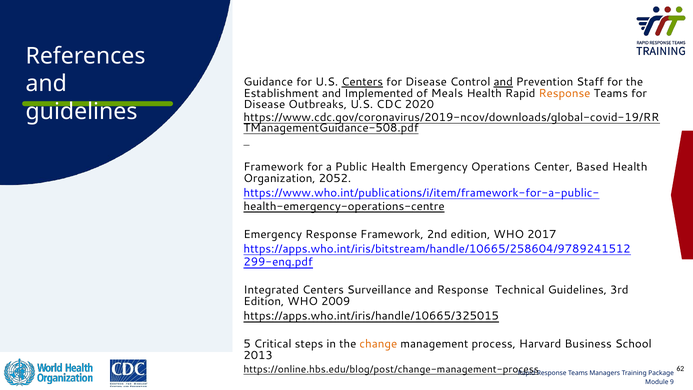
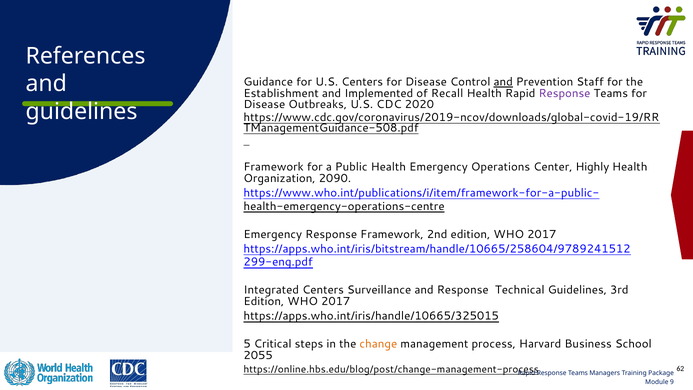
Centers underline: present -> none (362, 82)
Meals: Meals -> Recall (447, 93)
Response colour: orange -> purple (564, 93)
Based: Based -> Highly (592, 167)
2052: 2052 -> 2090 (335, 178)
2009: 2009 -> 2017 (336, 301)
2013: 2013 -> 2055 (258, 355)
